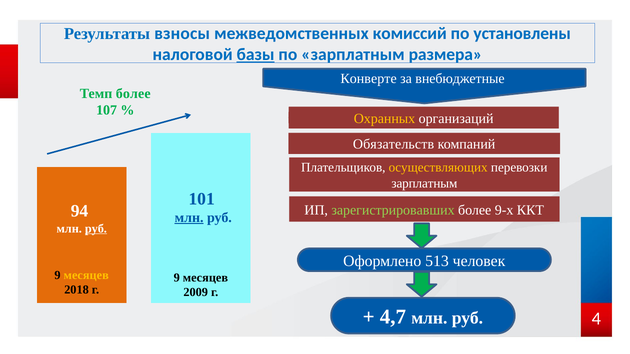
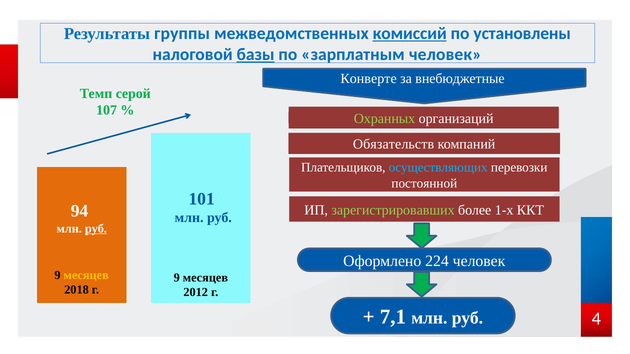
взносы: взносы -> группы (182, 34)
комиссий underline: none -> present (410, 34)
зарплатным размера: размера -> человек (445, 55)
Темп более: более -> серой (133, 94)
Охранных colour: yellow -> light green (384, 119)
осуществляющих colour: yellow -> light blue (438, 168)
зарплатным: зарплатным -> постоянной (424, 183)
9-х: 9-х -> 1-х (504, 210)
млн underline: present -> none (189, 218)
513: 513 -> 224 (437, 261)
2009: 2009 -> 2012 (196, 293)
4,7: 4,7 -> 7,1 (393, 317)
